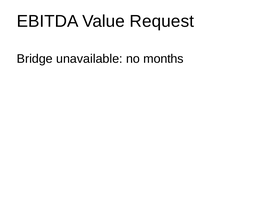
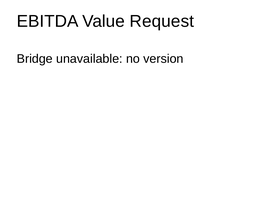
months: months -> version (163, 59)
